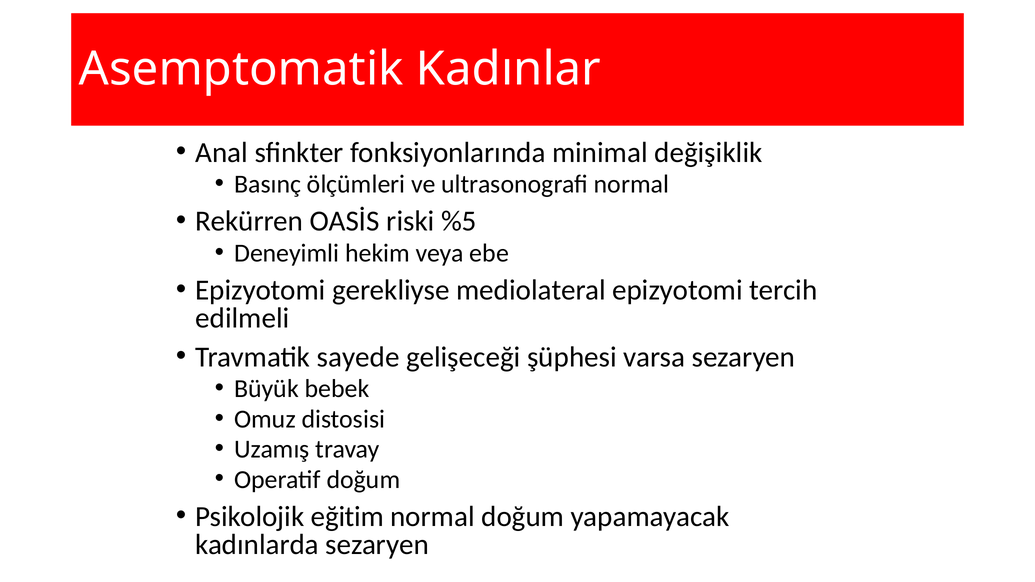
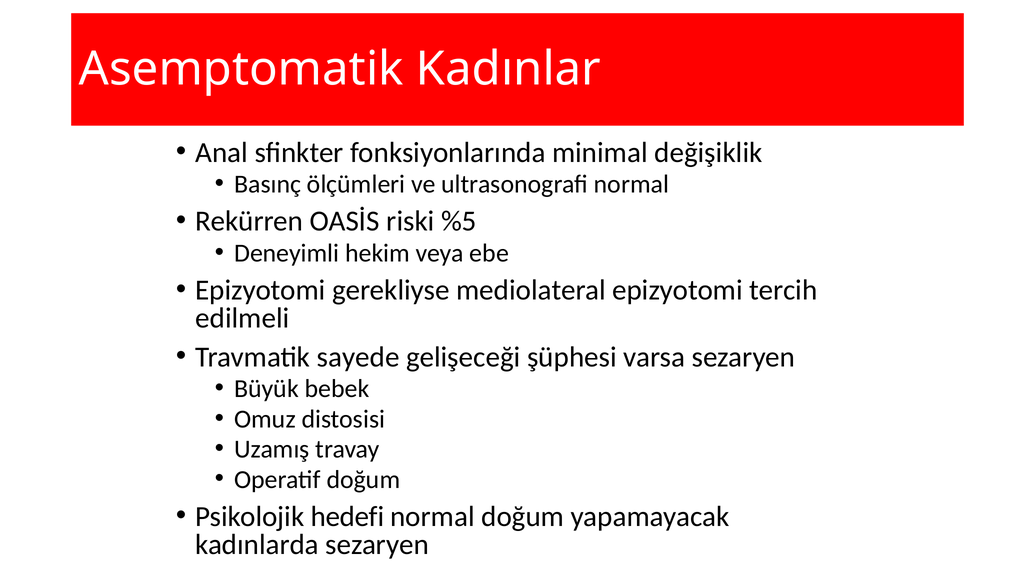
eğitim: eğitim -> hedefi (347, 517)
